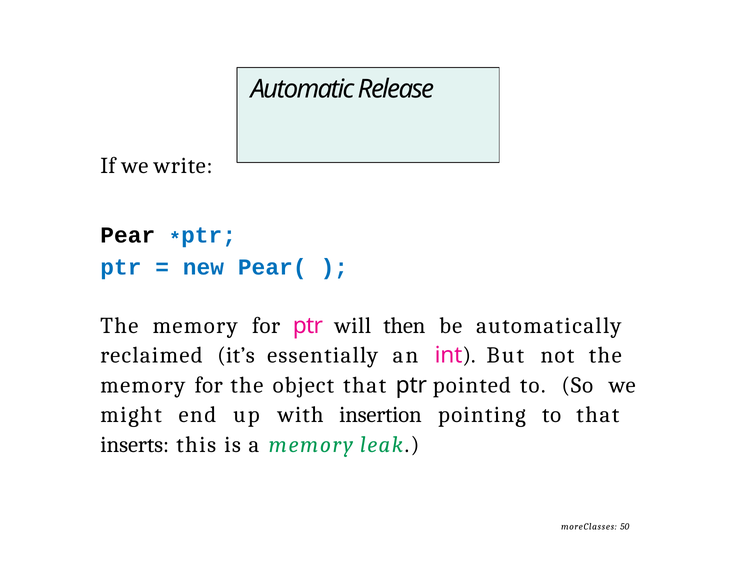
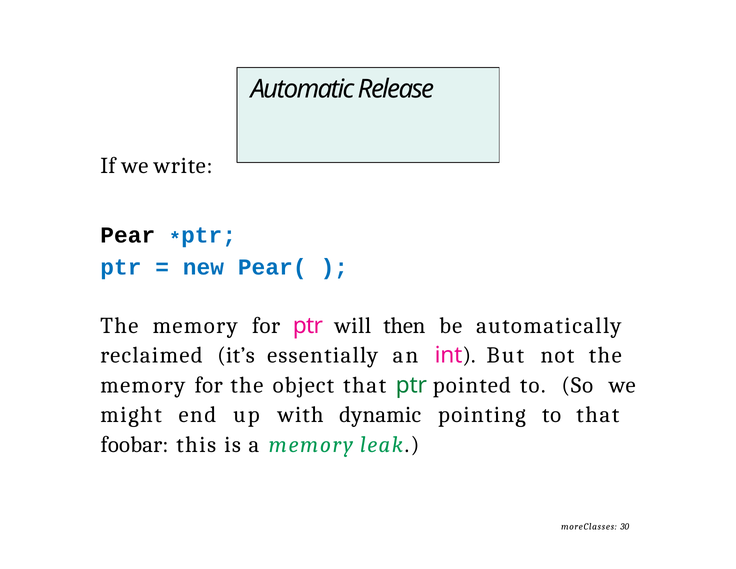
ptr colour: black -> green (411, 385)
insertion: insertion -> dynamic (380, 415)
inserts: inserts -> foobar (135, 444)
50: 50 -> 30 (625, 527)
